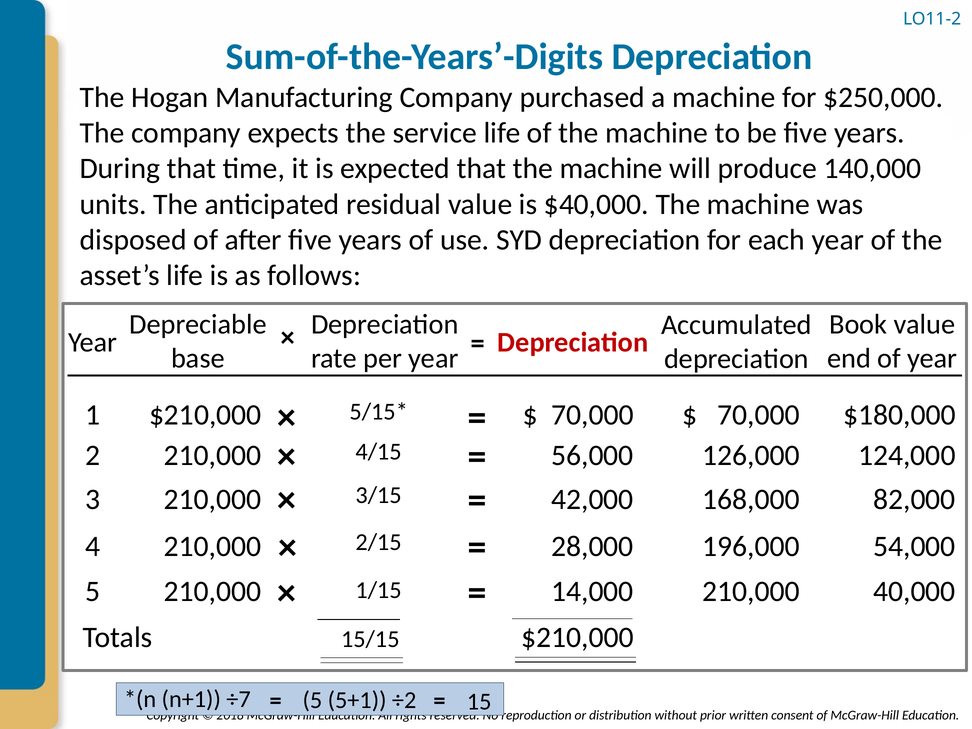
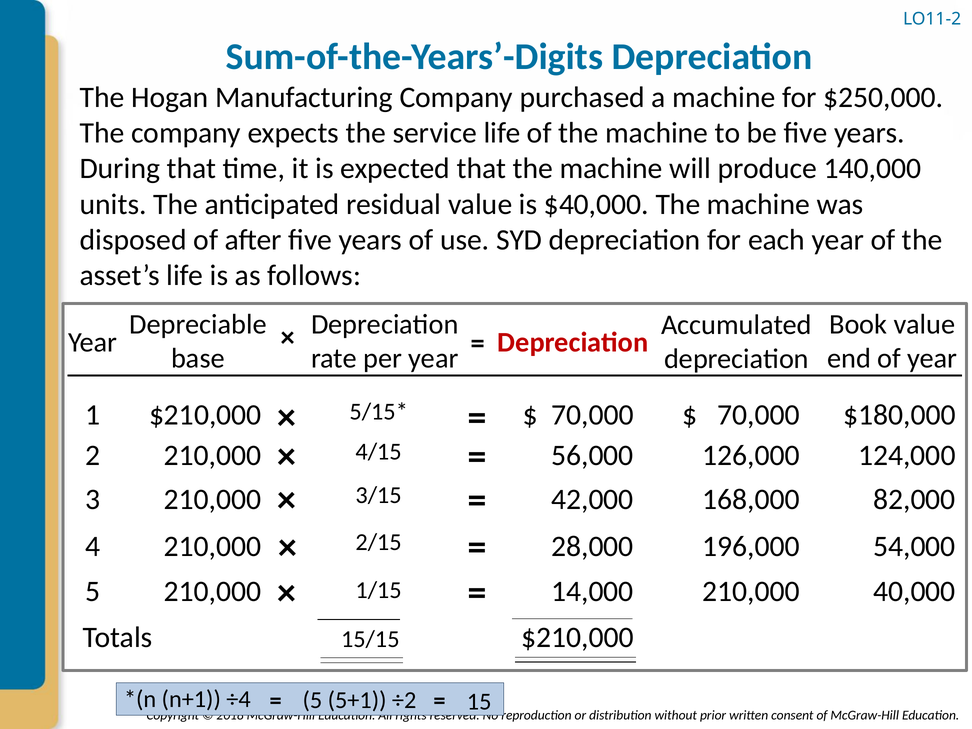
÷7: ÷7 -> ÷4 (239, 699)
